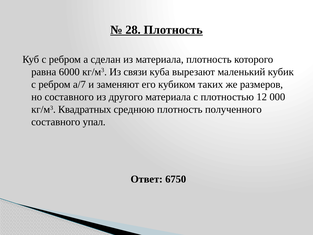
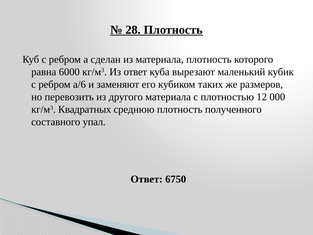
Из связи: связи -> ответ (135, 72)
a/7: a/7 -> a/6 (79, 84)
но составного: составного -> перевозить (69, 97)
